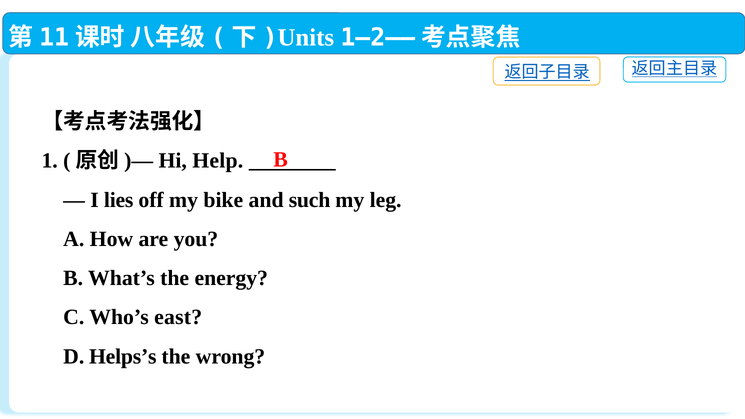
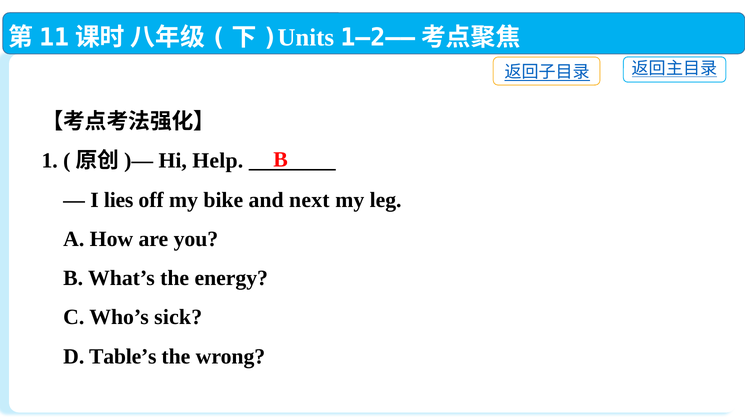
such: such -> next (309, 200)
east: east -> sick (178, 317)
Helps’s: Helps’s -> Table’s (123, 356)
